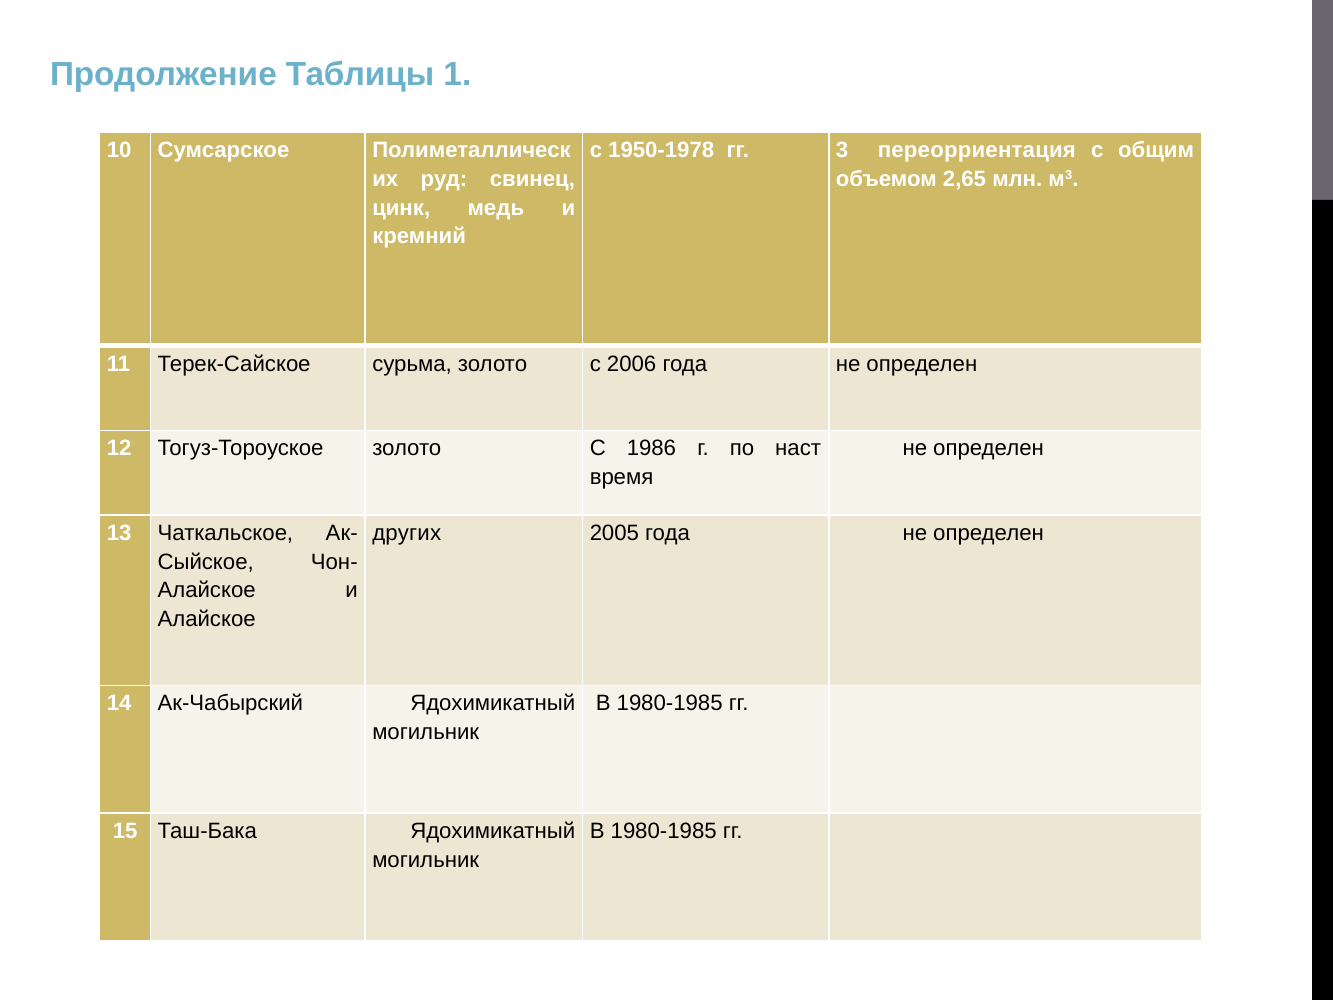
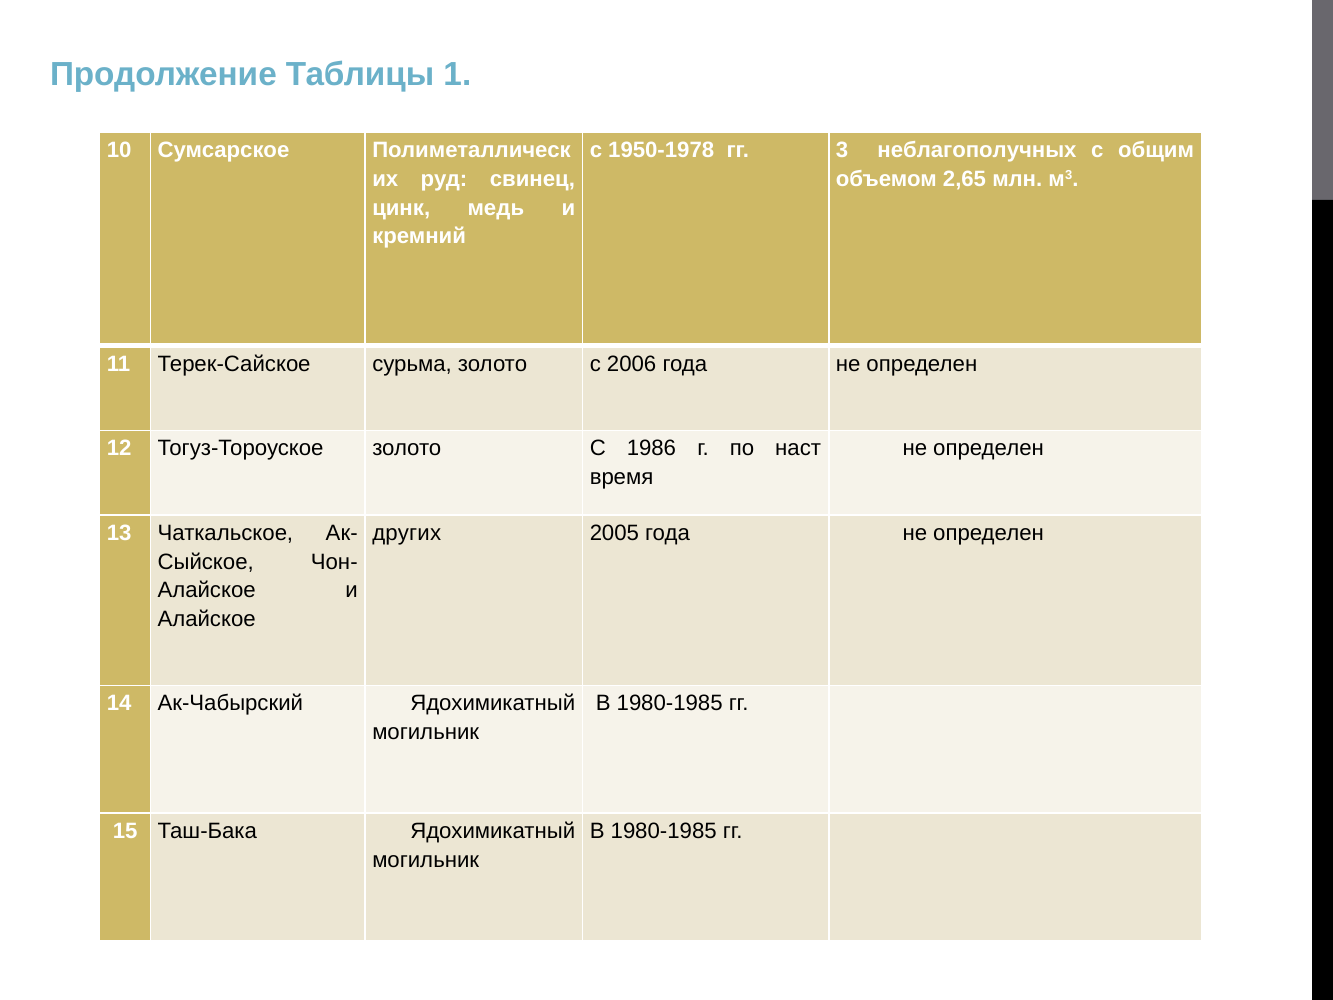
переорриентация: переорриентация -> неблагополучных (977, 150)
